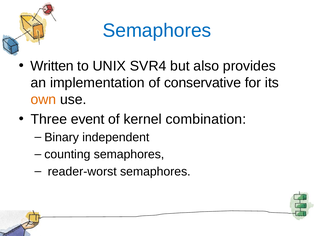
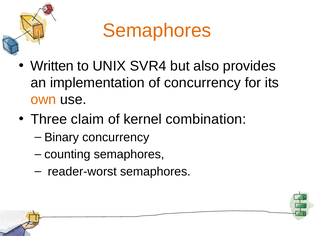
Semaphores colour: blue -> orange (157, 30)
of conservative: conservative -> concurrency (202, 83)
event: event -> claim (88, 119)
Binary independent: independent -> concurrency (116, 137)
